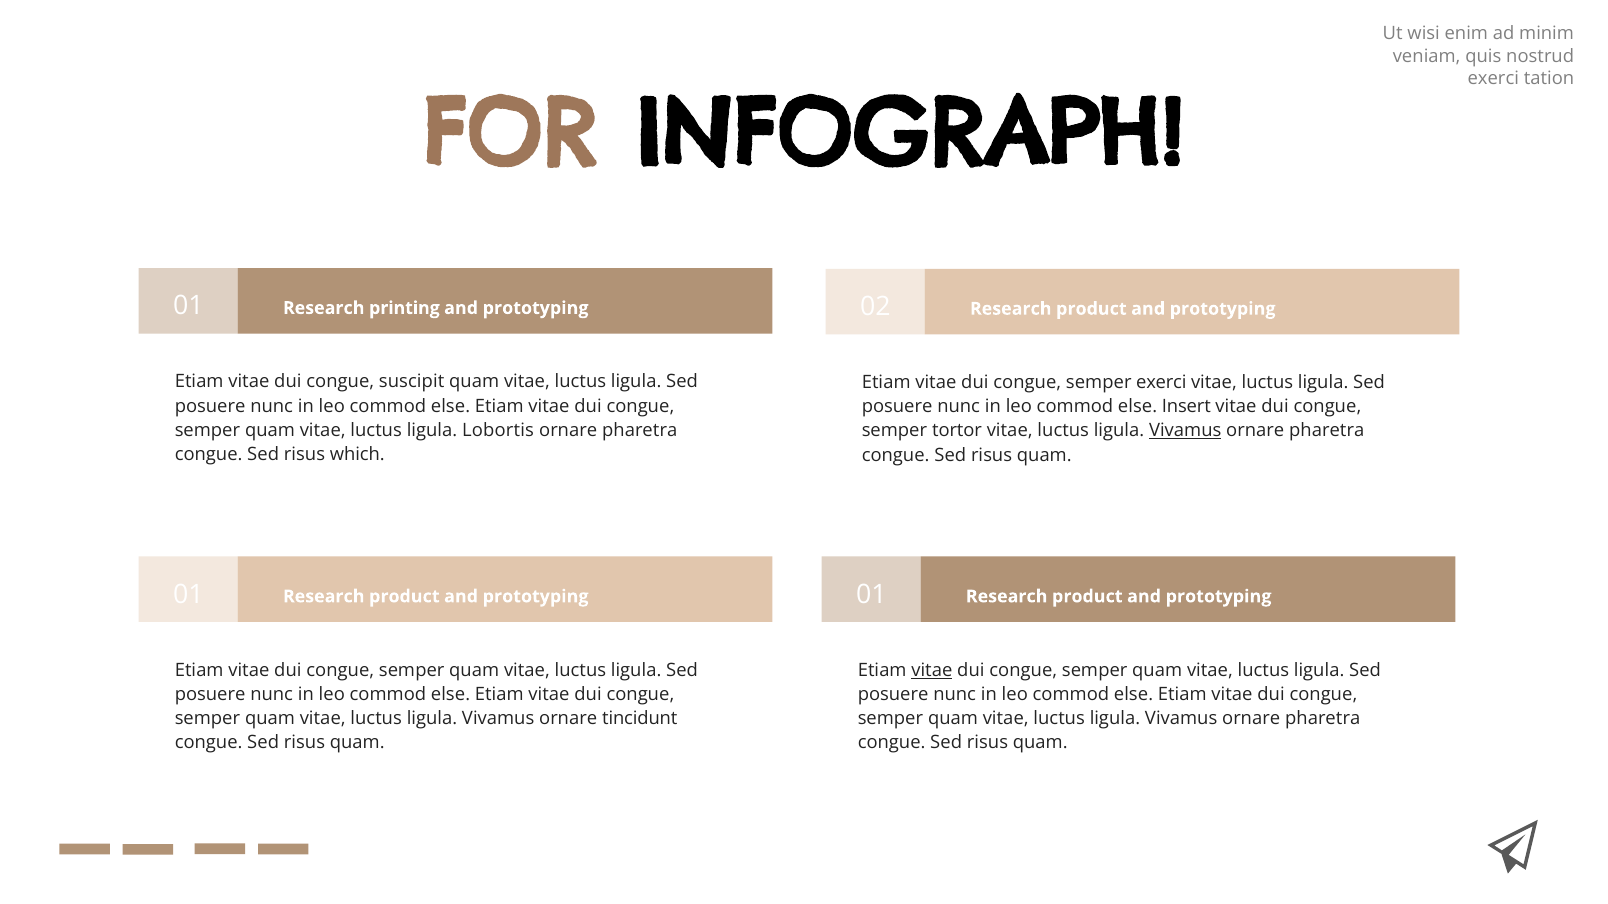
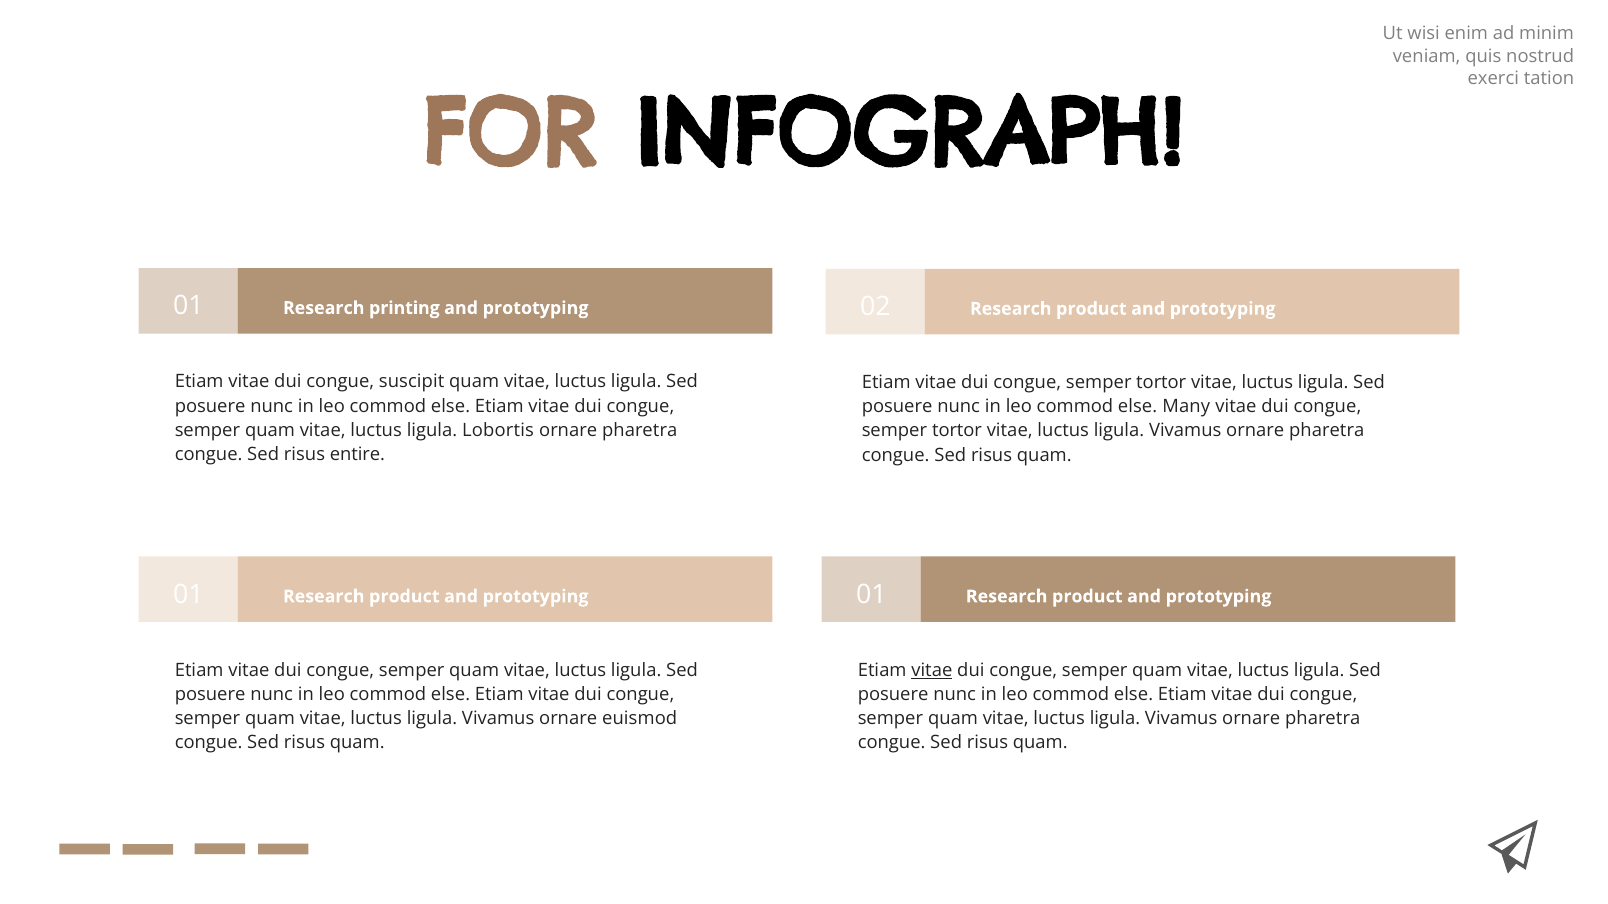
exerci: exerci -> tortor (1161, 383)
Insert: Insert -> Many (1186, 407)
Vivamus underline: present -> none (1185, 431)
which: which -> entire (357, 454)
tincidunt: tincidunt -> euismod (640, 719)
